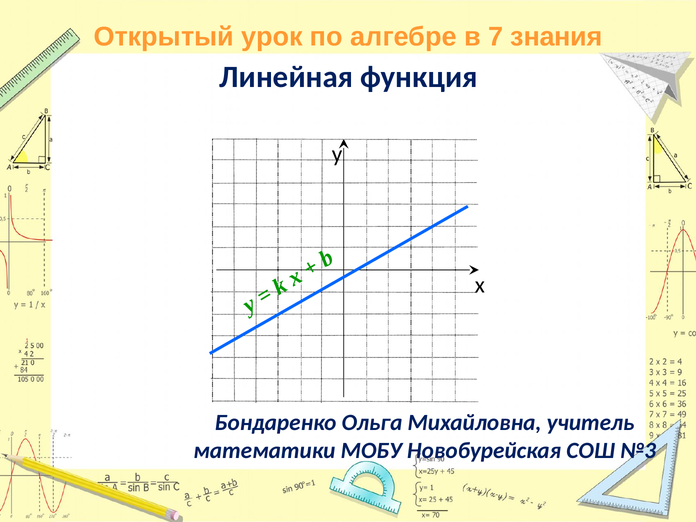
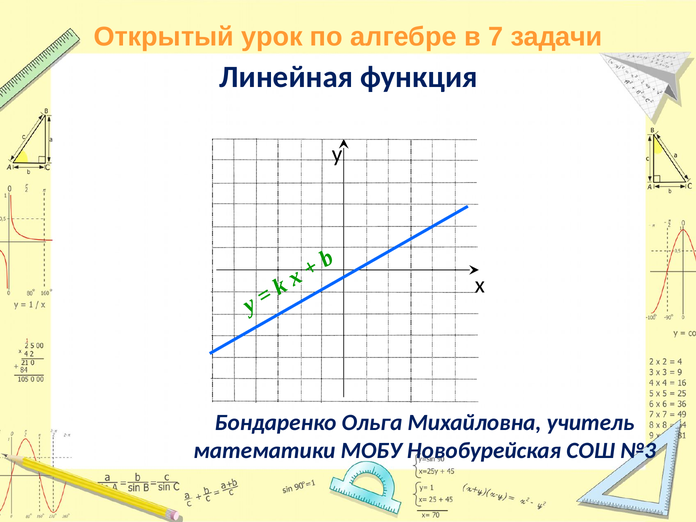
знания: знания -> задачи (556, 37)
